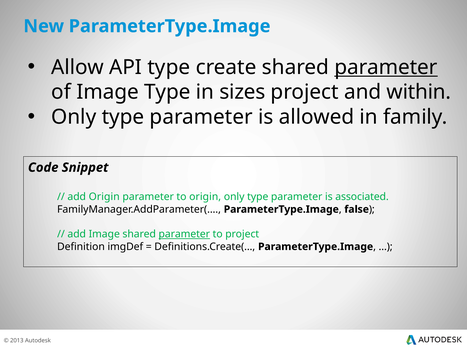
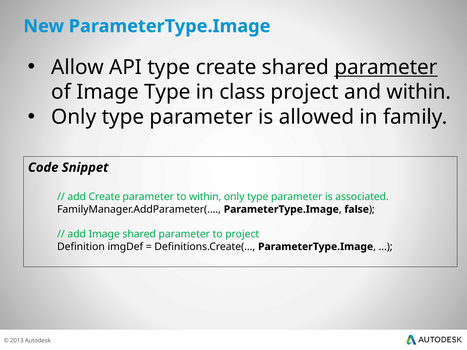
sizes: sizes -> class (242, 92)
add Origin: Origin -> Create (104, 197)
to origin: origin -> within (205, 197)
parameter underline: present -> none (184, 234)
